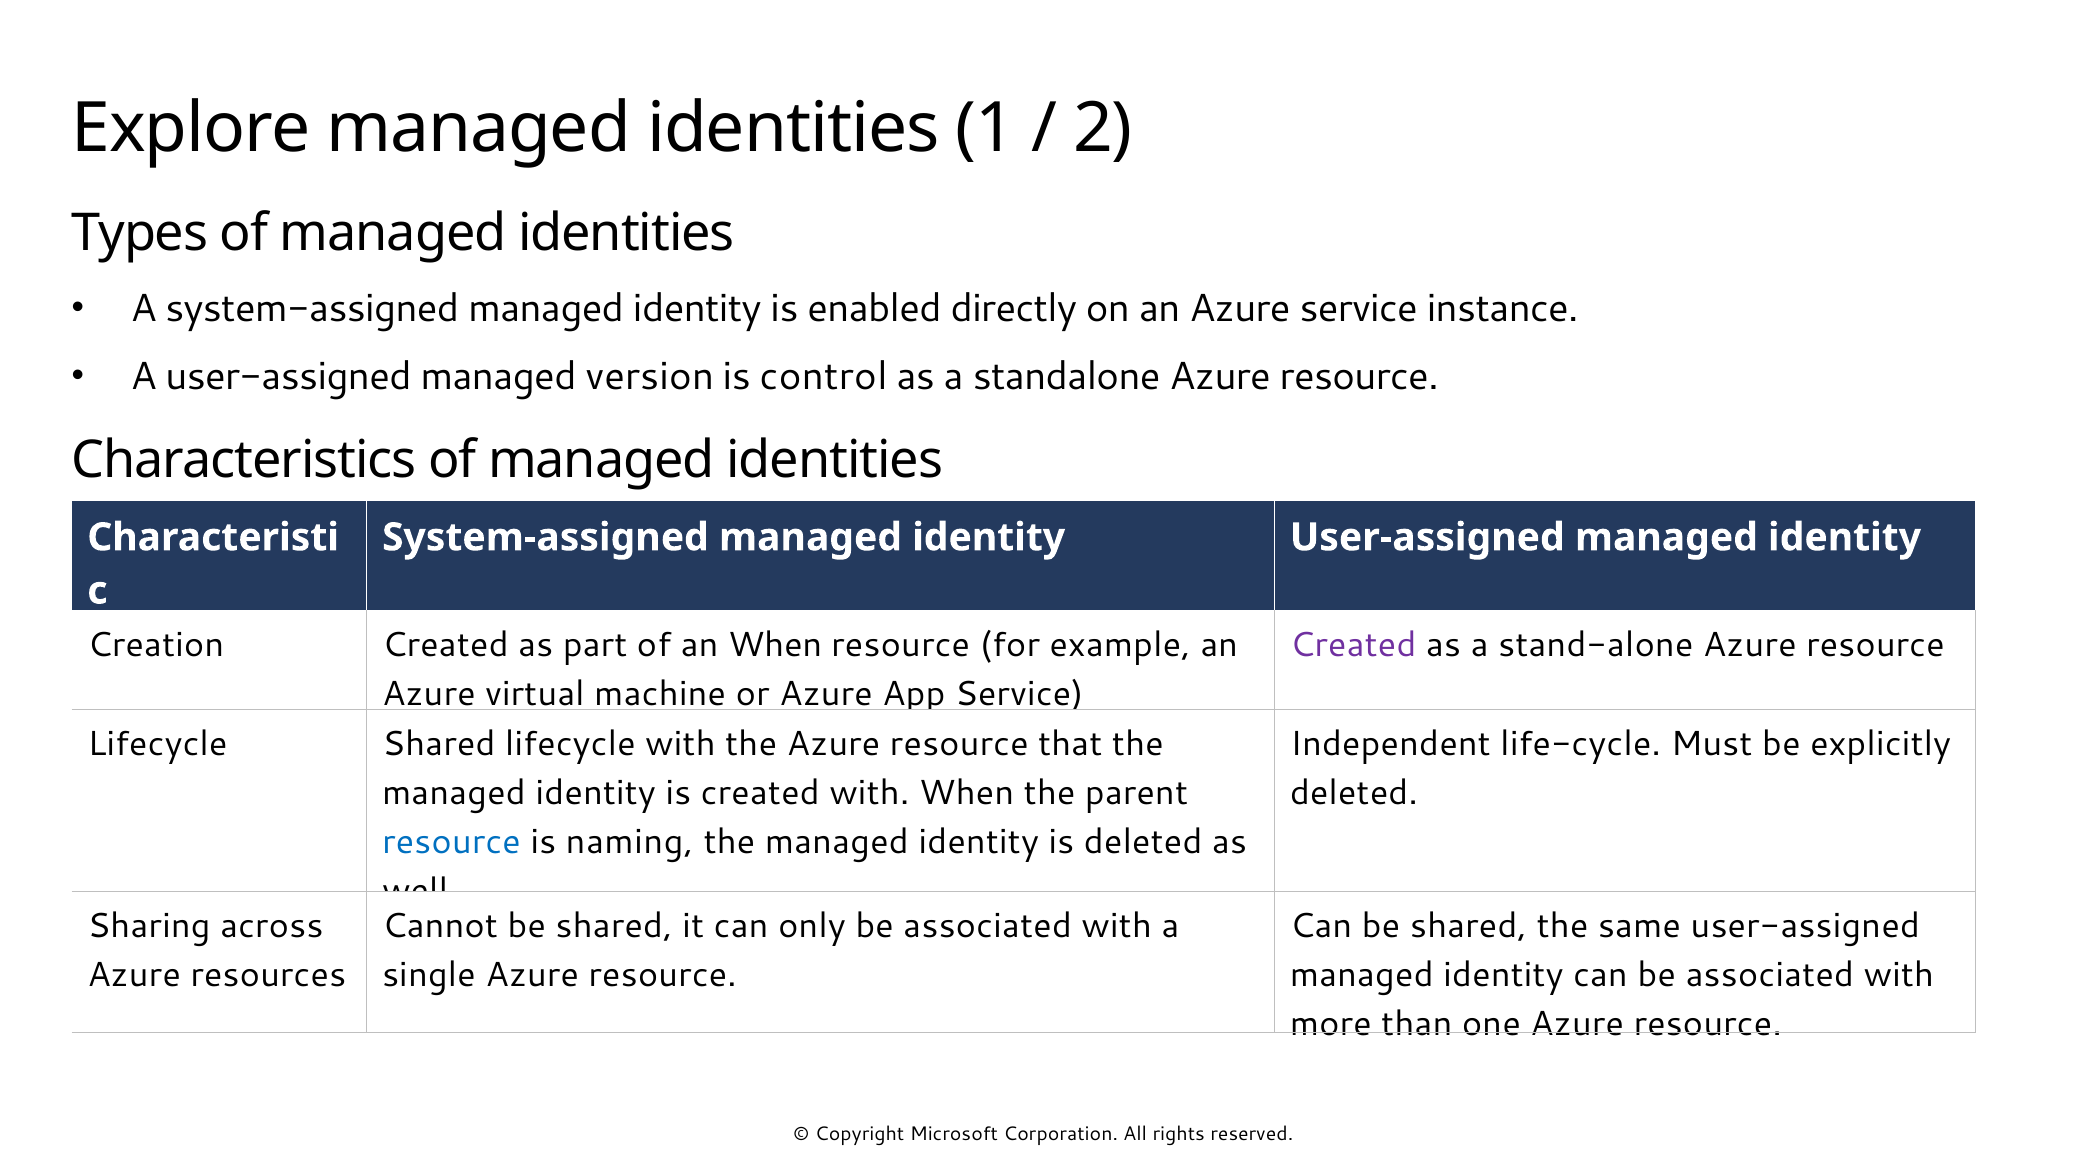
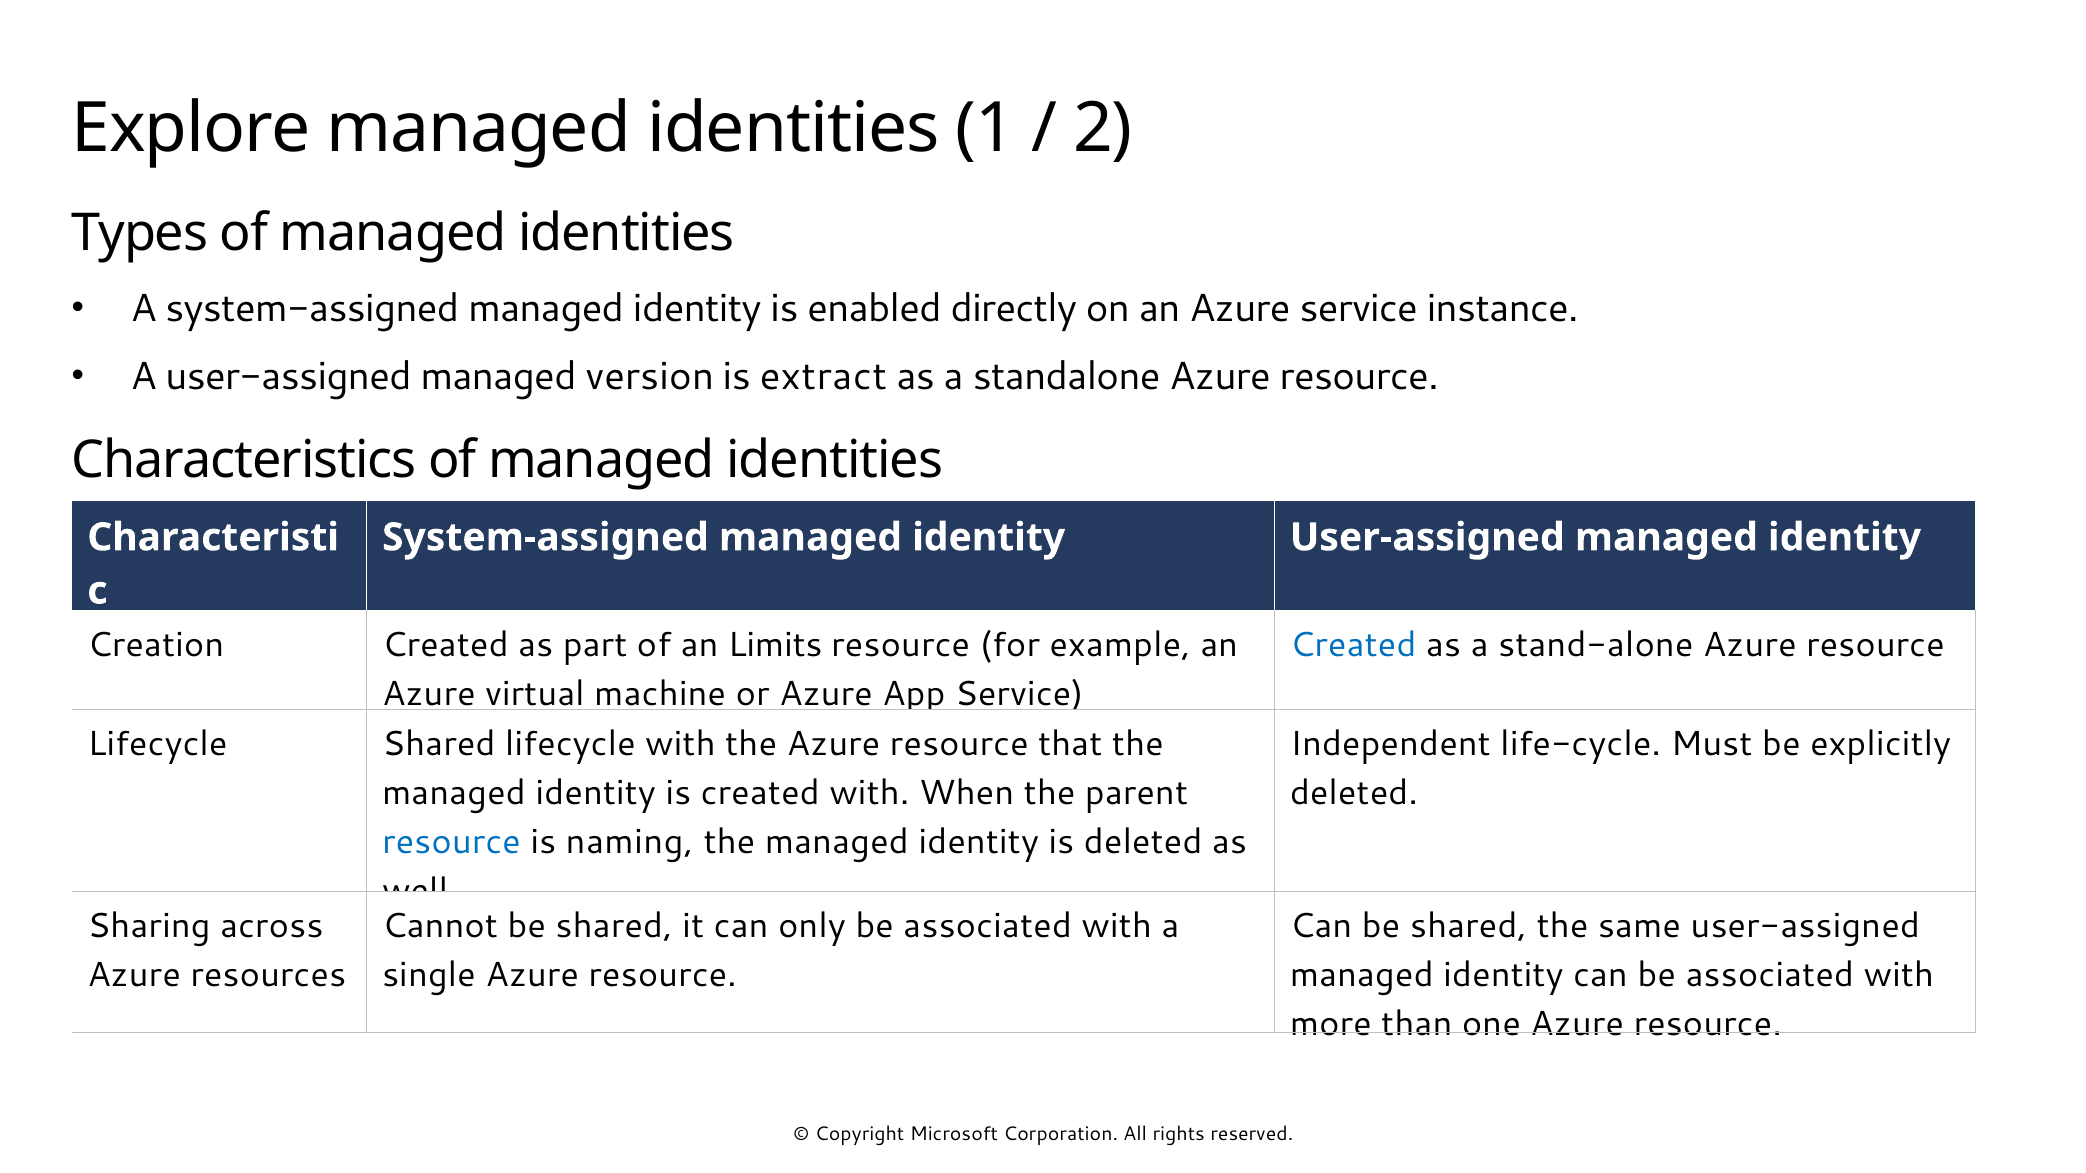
control: control -> extract (823, 377)
an When: When -> Limits (775, 645)
Created colour: purple -> blue (1353, 645)
